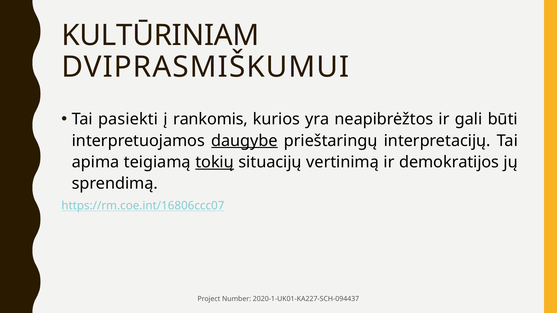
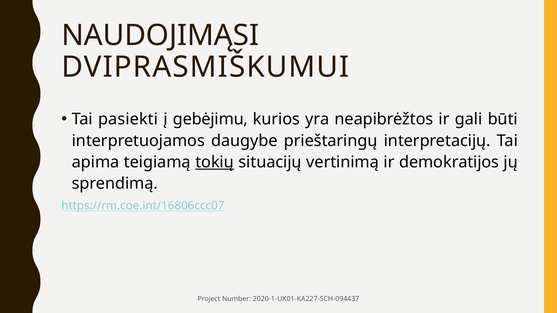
KULTŪRINIAM: KULTŪRINIAM -> NAUDOJIMĄSI (160, 35)
rankomis: rankomis -> gebėjimu (210, 119)
daugybe underline: present -> none (244, 141)
